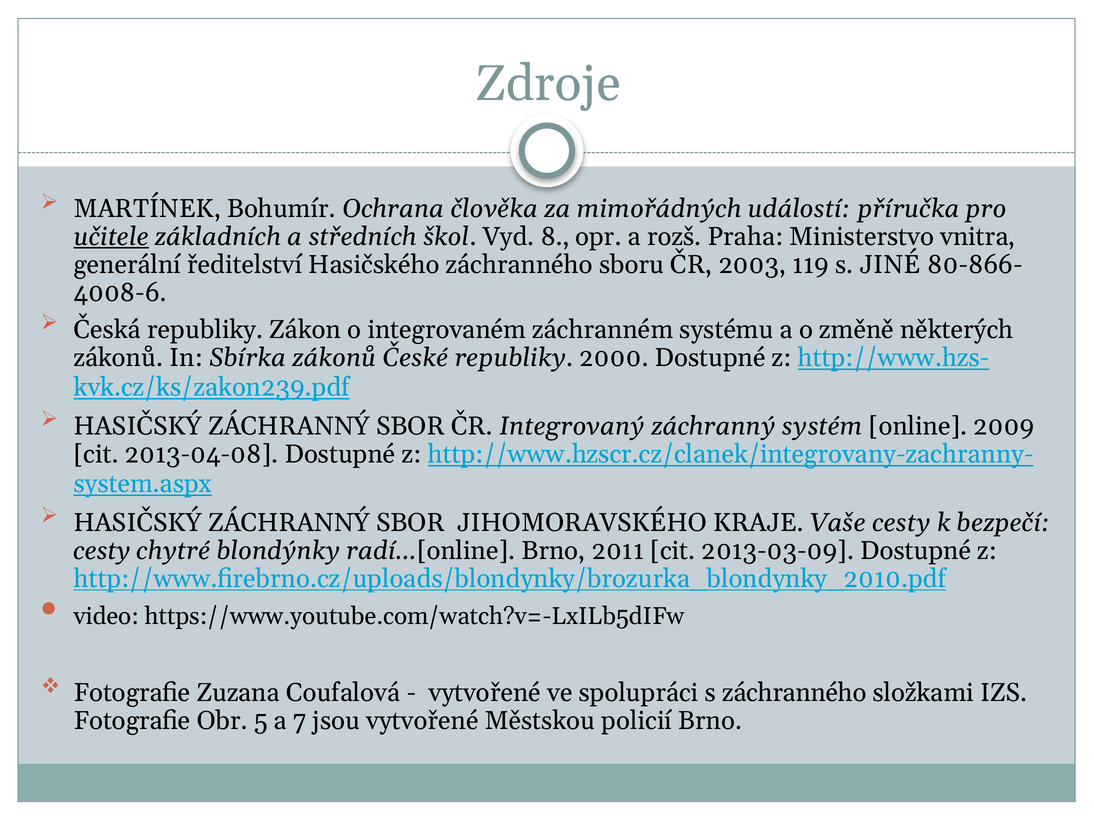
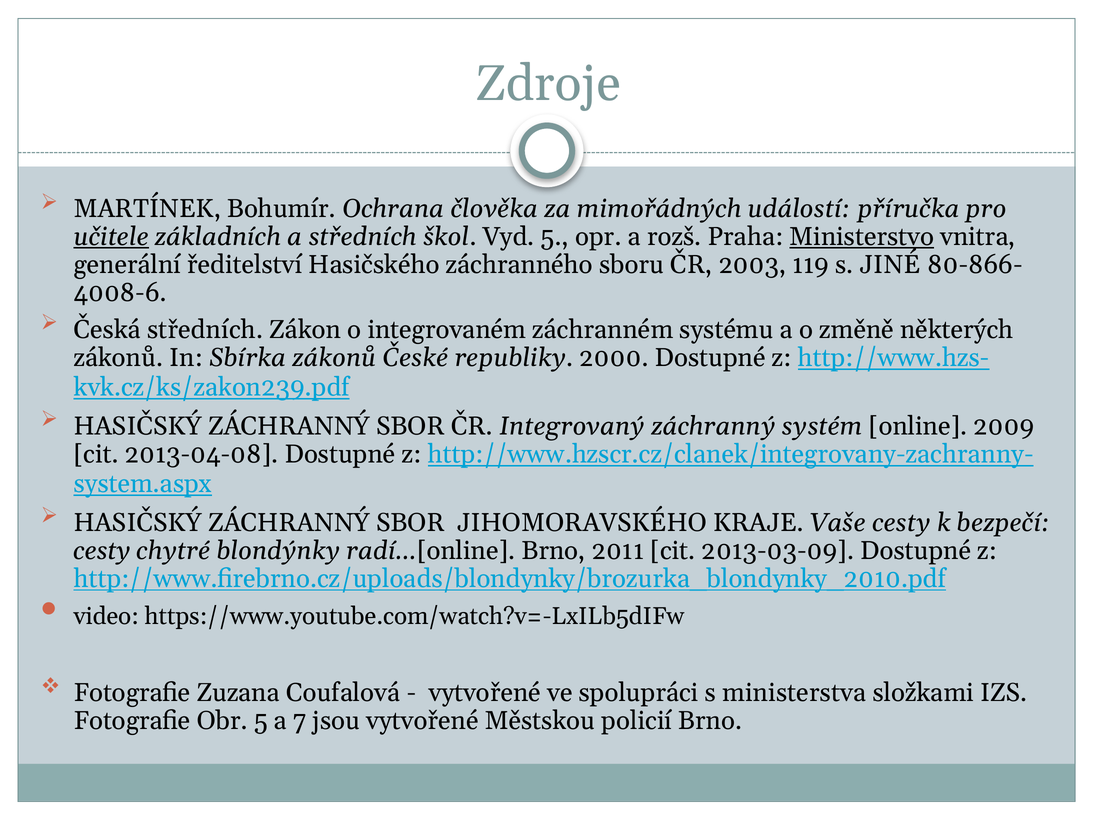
Vyd 8: 8 -> 5 (555, 237)
Ministerstvo underline: none -> present (862, 237)
Česká republiky: republiky -> středních (205, 330)
s záchranného: záchranného -> ministerstva (794, 693)
